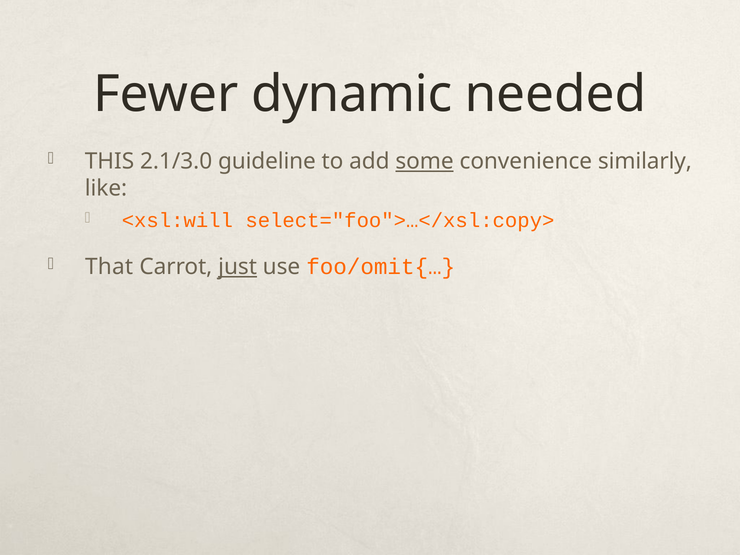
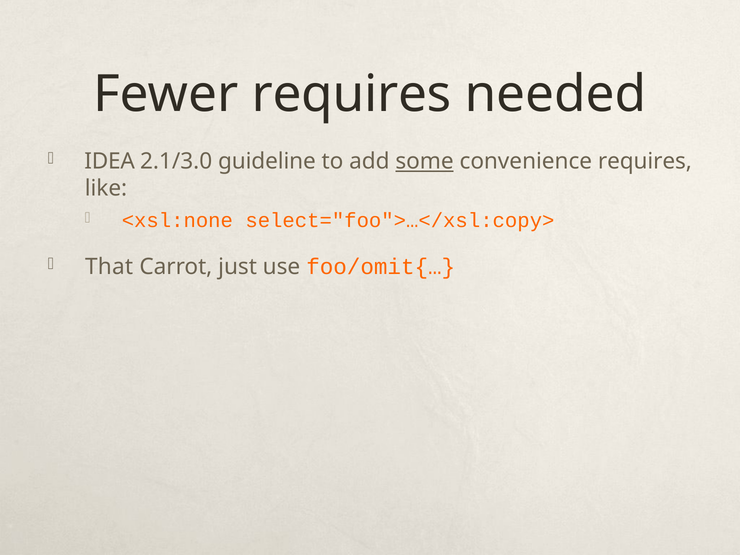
Fewer dynamic: dynamic -> requires (352, 94)
THIS: THIS -> IDEA (110, 161)
convenience similarly: similarly -> requires (645, 161)
<xsl:will: <xsl:will -> <xsl:none (177, 220)
just underline: present -> none (238, 267)
